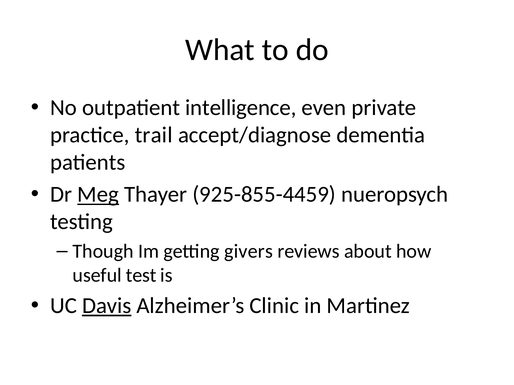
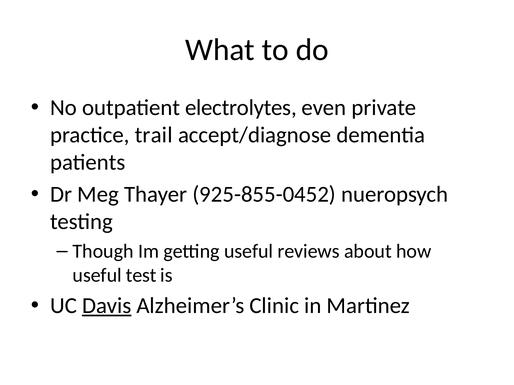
intelligence: intelligence -> electrolytes (241, 108)
Meg underline: present -> none (98, 195)
925-855-4459: 925-855-4459 -> 925-855-0452 (264, 195)
getting givers: givers -> useful (249, 252)
